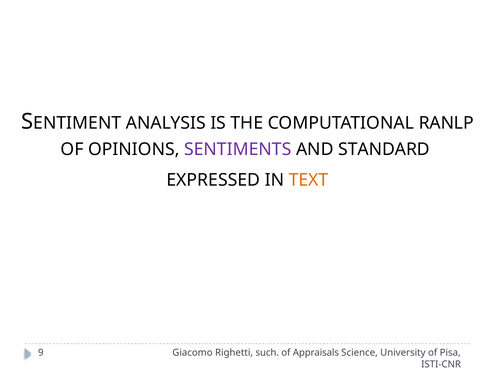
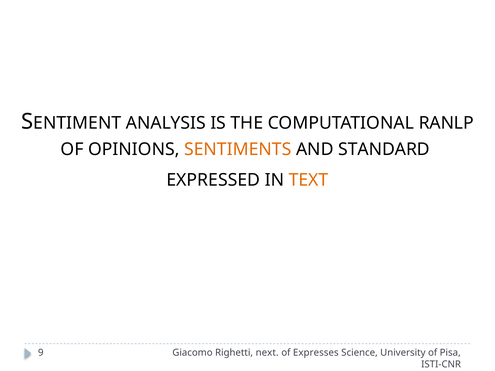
SENTIMENTS colour: purple -> orange (238, 150)
such: such -> next (267, 353)
Appraisals: Appraisals -> Expresses (316, 353)
